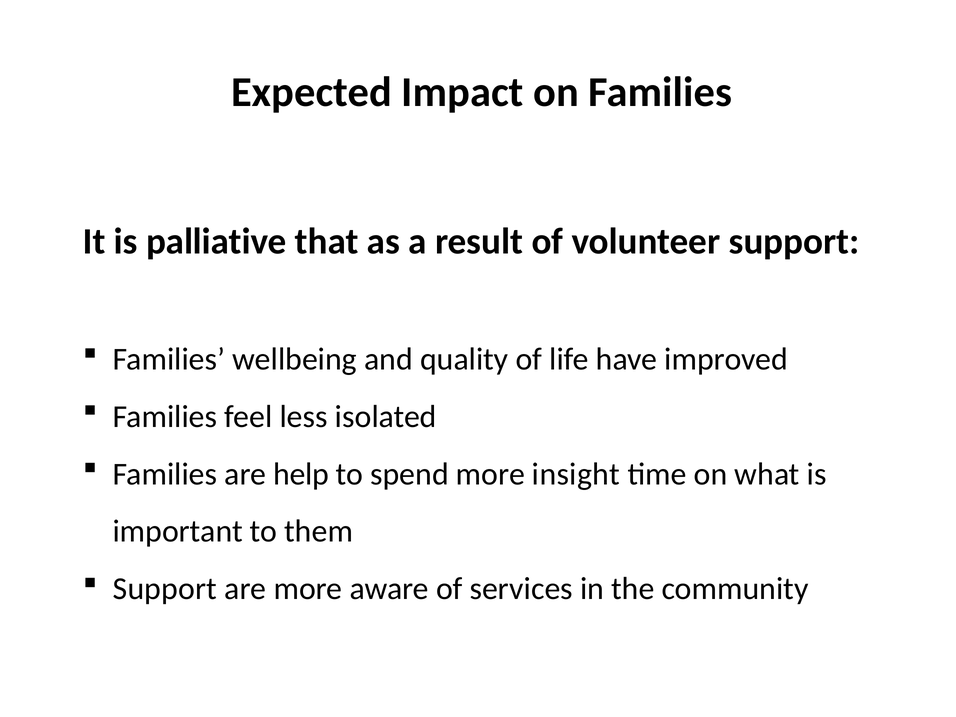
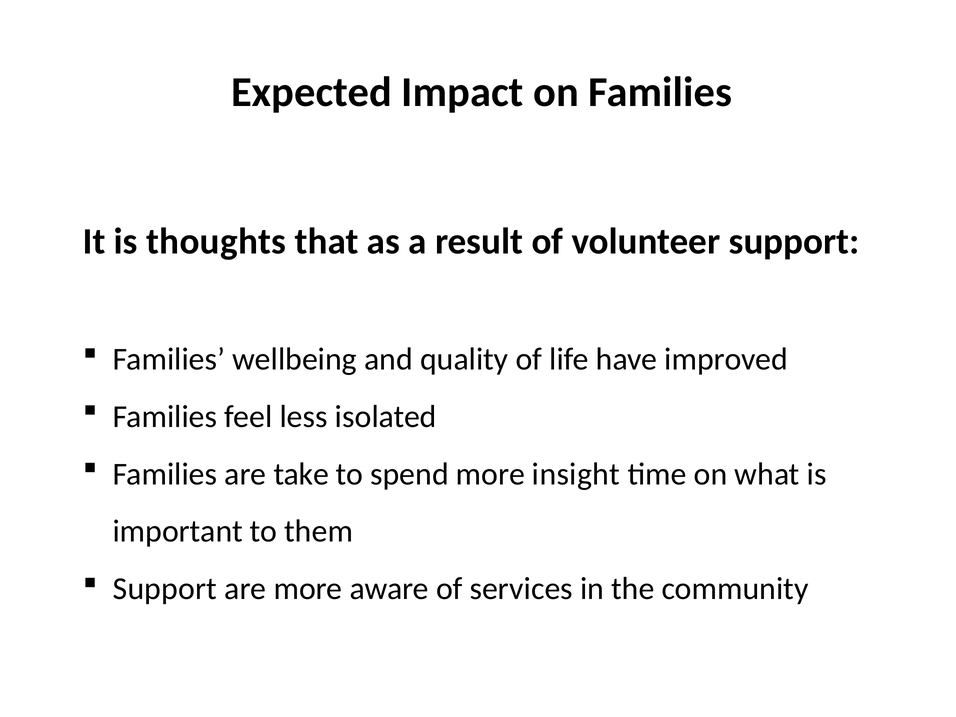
palliative: palliative -> thoughts (216, 242)
help: help -> take (301, 474)
